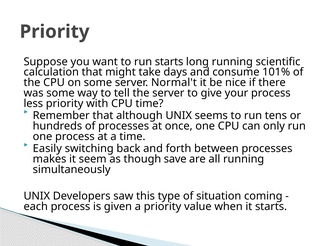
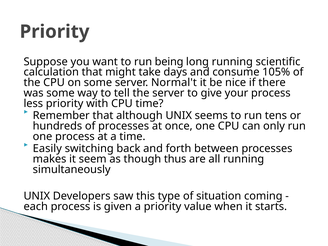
run starts: starts -> being (169, 62)
101%: 101% -> 105% (276, 72)
save: save -> thus (175, 159)
